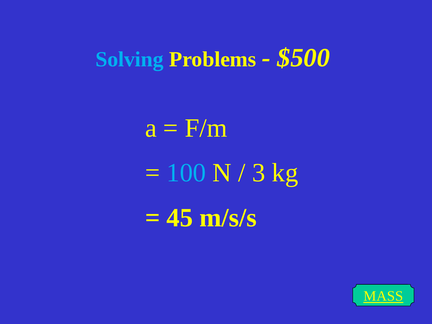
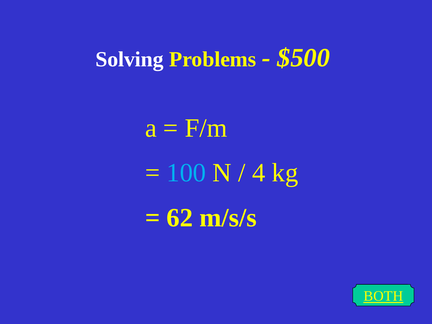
Solving colour: light blue -> white (130, 59)
3: 3 -> 4 (259, 173)
45: 45 -> 62 (180, 218)
MASS: MASS -> BOTH (383, 296)
